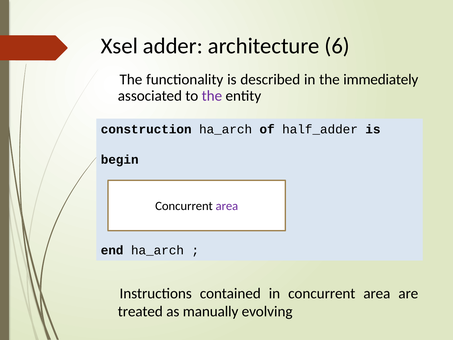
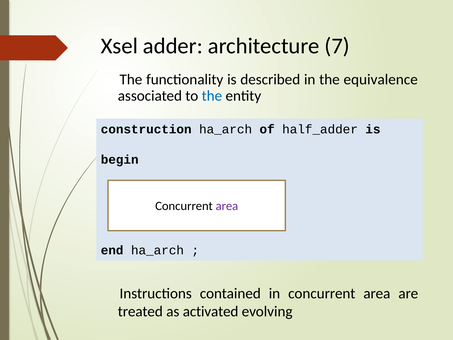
6: 6 -> 7 (337, 46)
immediately: immediately -> equivalence (381, 79)
the colour: purple -> blue (212, 96)
manually: manually -> activated (211, 311)
